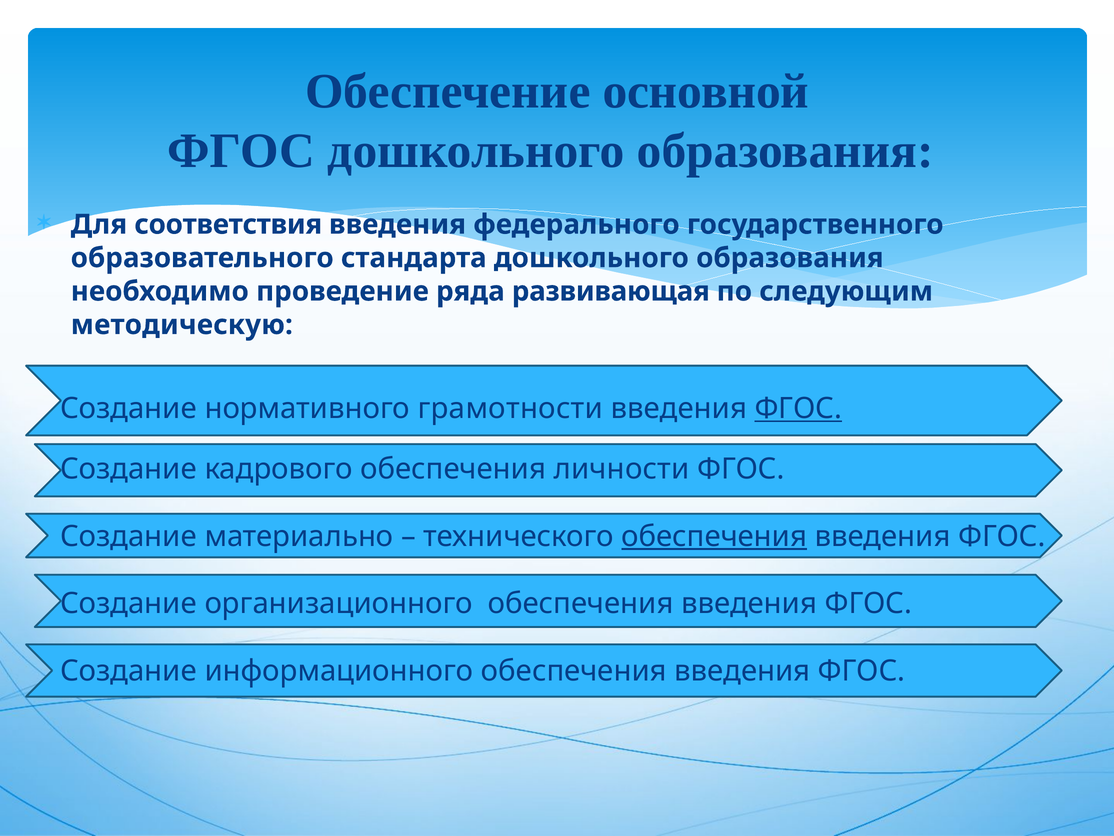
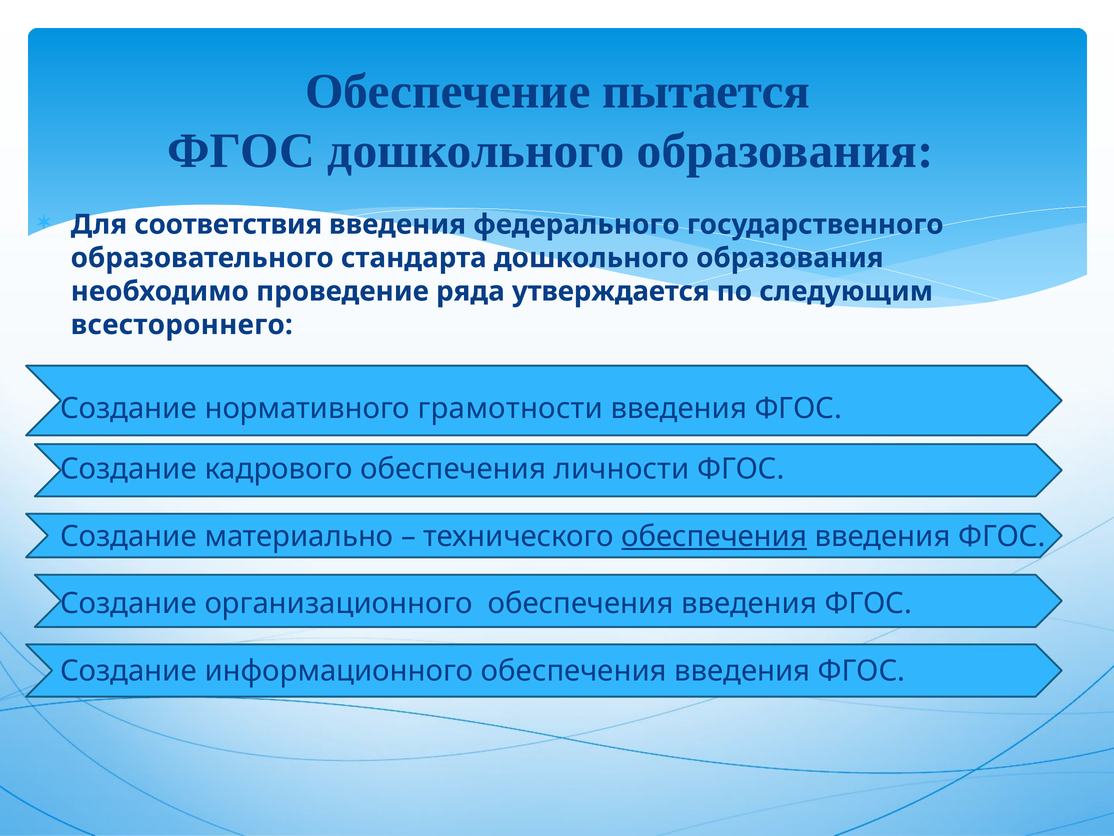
основной: основной -> пытается (706, 91)
развивающая: развивающая -> утверждается (611, 291)
методическую: методическую -> всестороннего (182, 325)
ФГОС underline: present -> none (798, 408)
